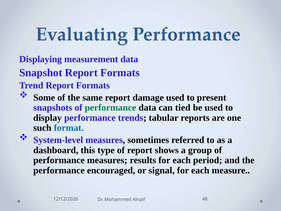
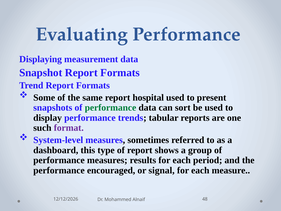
damage: damage -> hospital (148, 97)
tied: tied -> sort (183, 108)
format colour: blue -> purple (69, 128)
